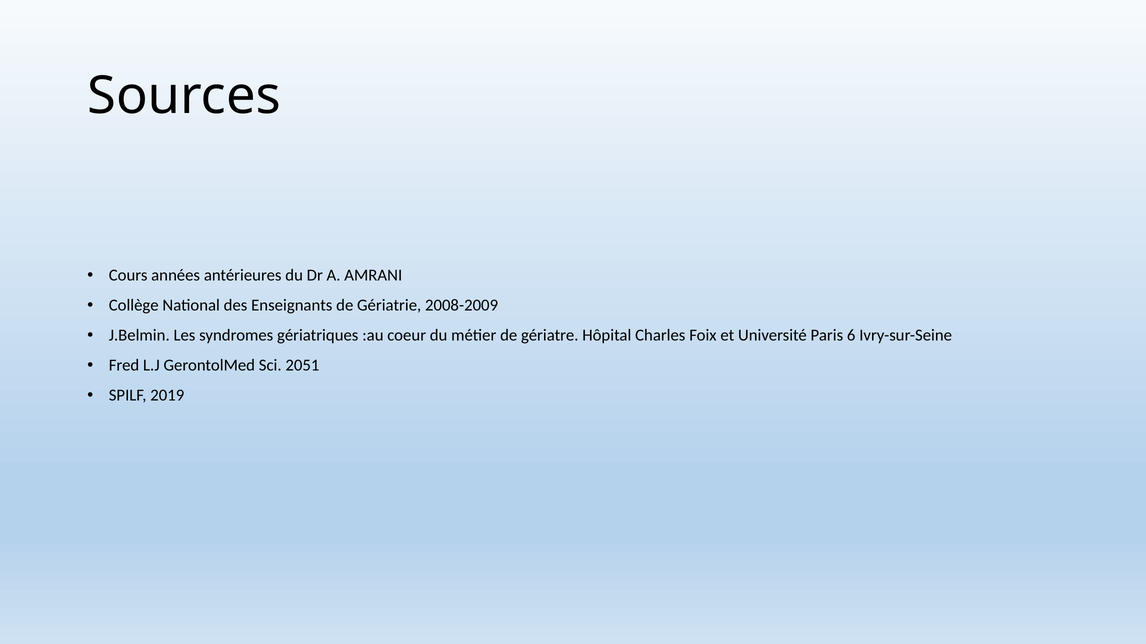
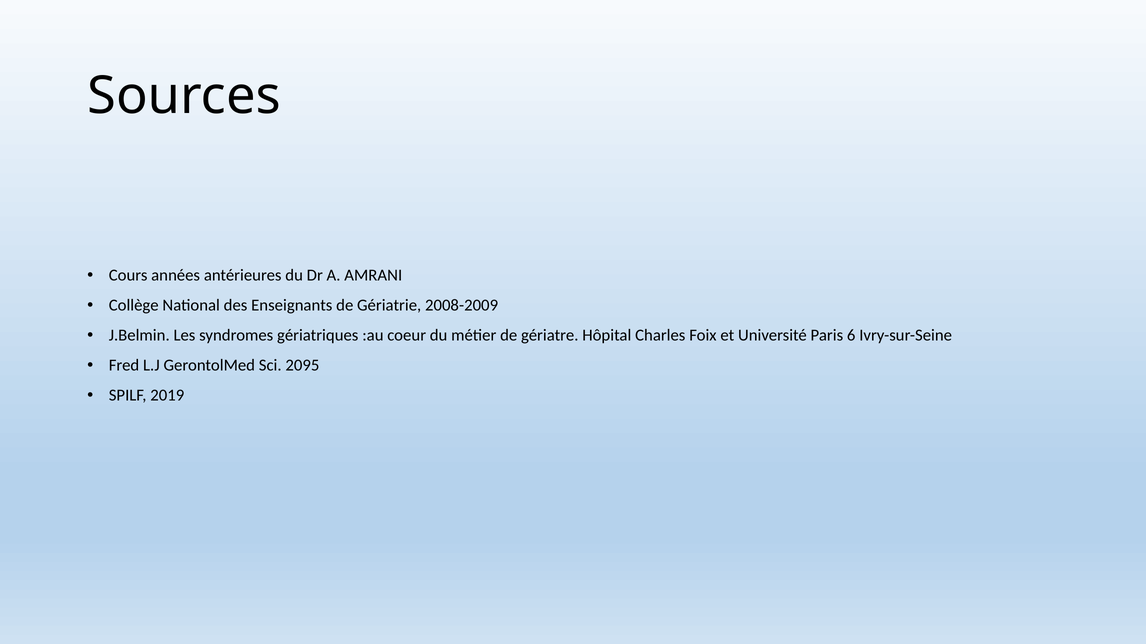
2051: 2051 -> 2095 (302, 366)
